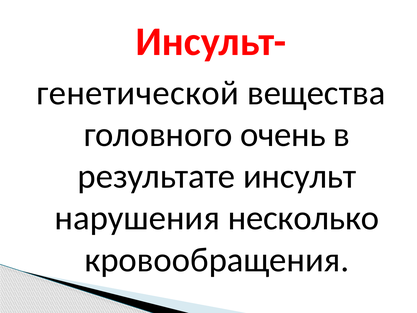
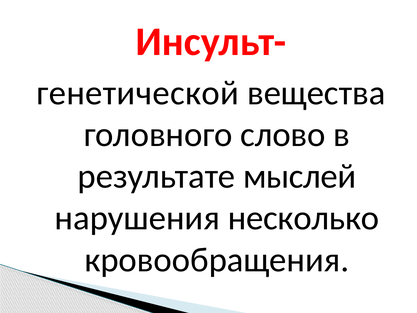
очень: очень -> слово (283, 135)
инсульт: инсульт -> мыслей (300, 176)
